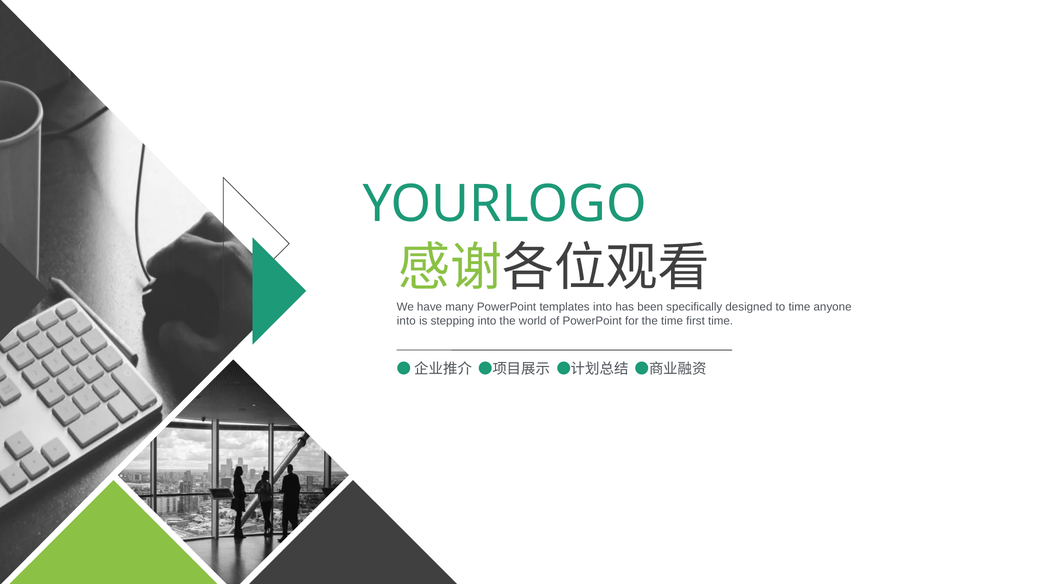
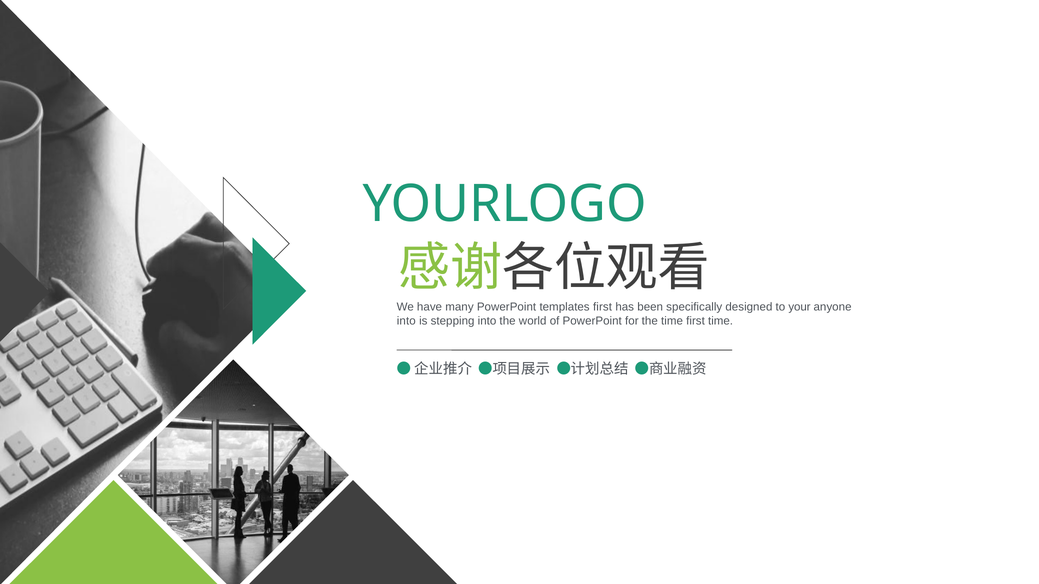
templates into: into -> first (603, 307)
to time: time -> your (799, 307)
